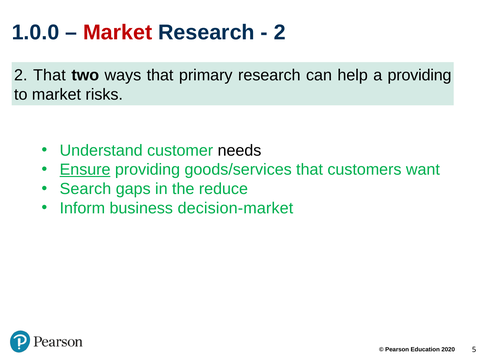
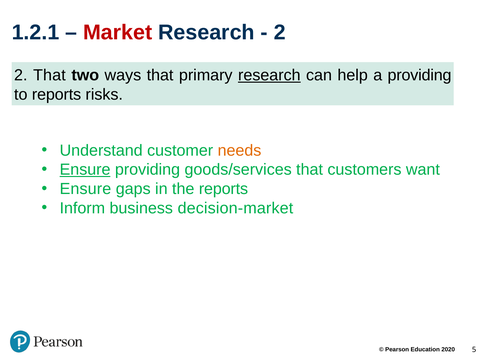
1.0.0: 1.0.0 -> 1.2.1 (35, 33)
research underline: none -> present (269, 75)
to market: market -> reports (57, 95)
needs colour: black -> orange (239, 151)
Search: Search -> Ensure (85, 189)
the reduce: reduce -> reports (223, 189)
